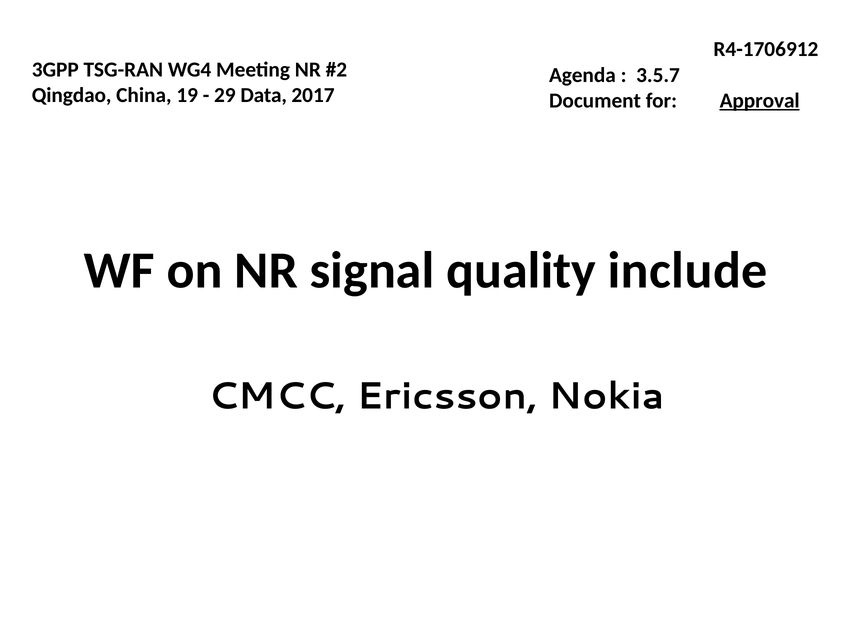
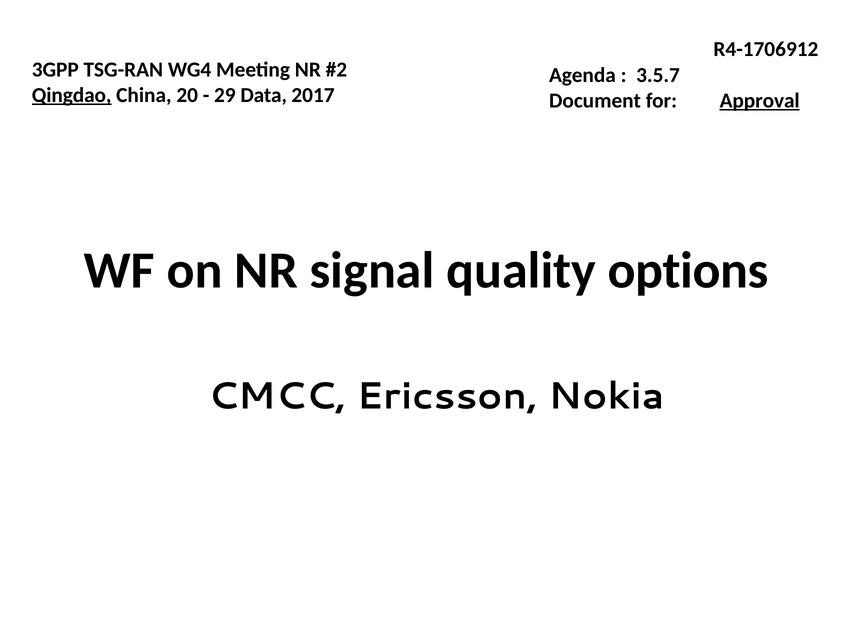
Qingdao underline: none -> present (72, 95)
19: 19 -> 20 (187, 95)
include: include -> options (688, 271)
